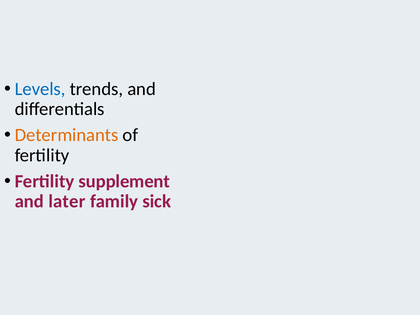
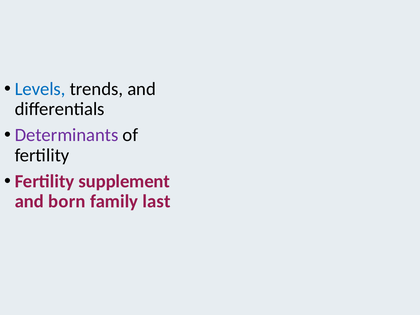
Determinants colour: orange -> purple (67, 135)
later: later -> born (67, 201)
sick: sick -> last (157, 201)
